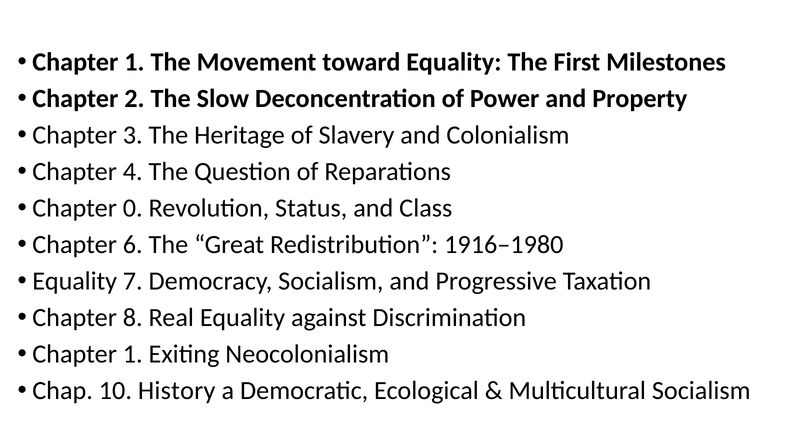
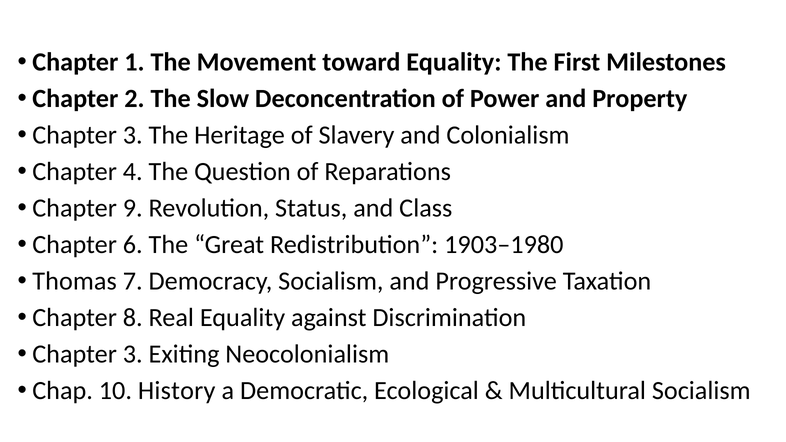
0: 0 -> 9 (133, 208)
1916–1980: 1916–1980 -> 1903–1980 (504, 245)
Equality: Equality -> Thomas (75, 281)
1: 1 -> 3 (133, 354)
